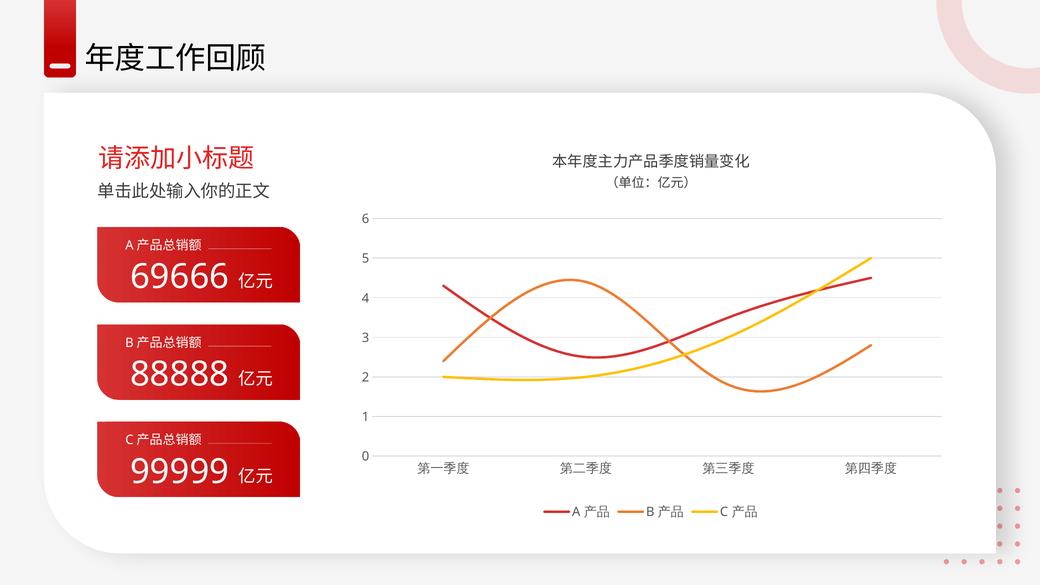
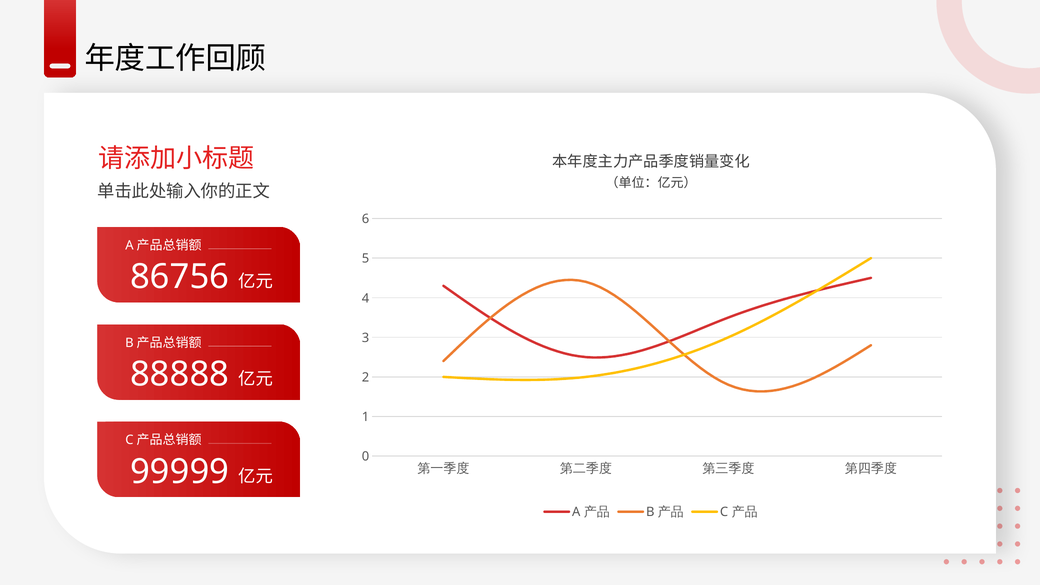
69666: 69666 -> 86756 (180, 277)
